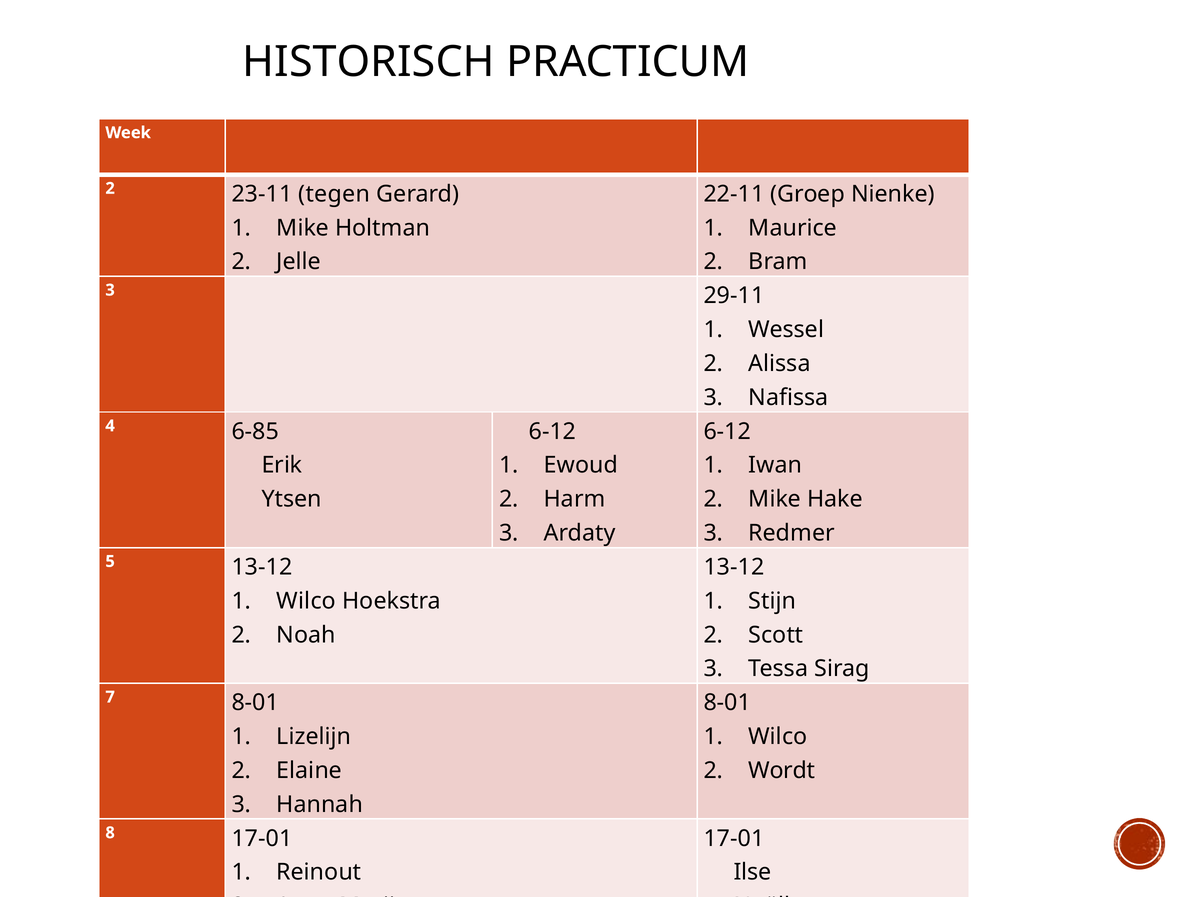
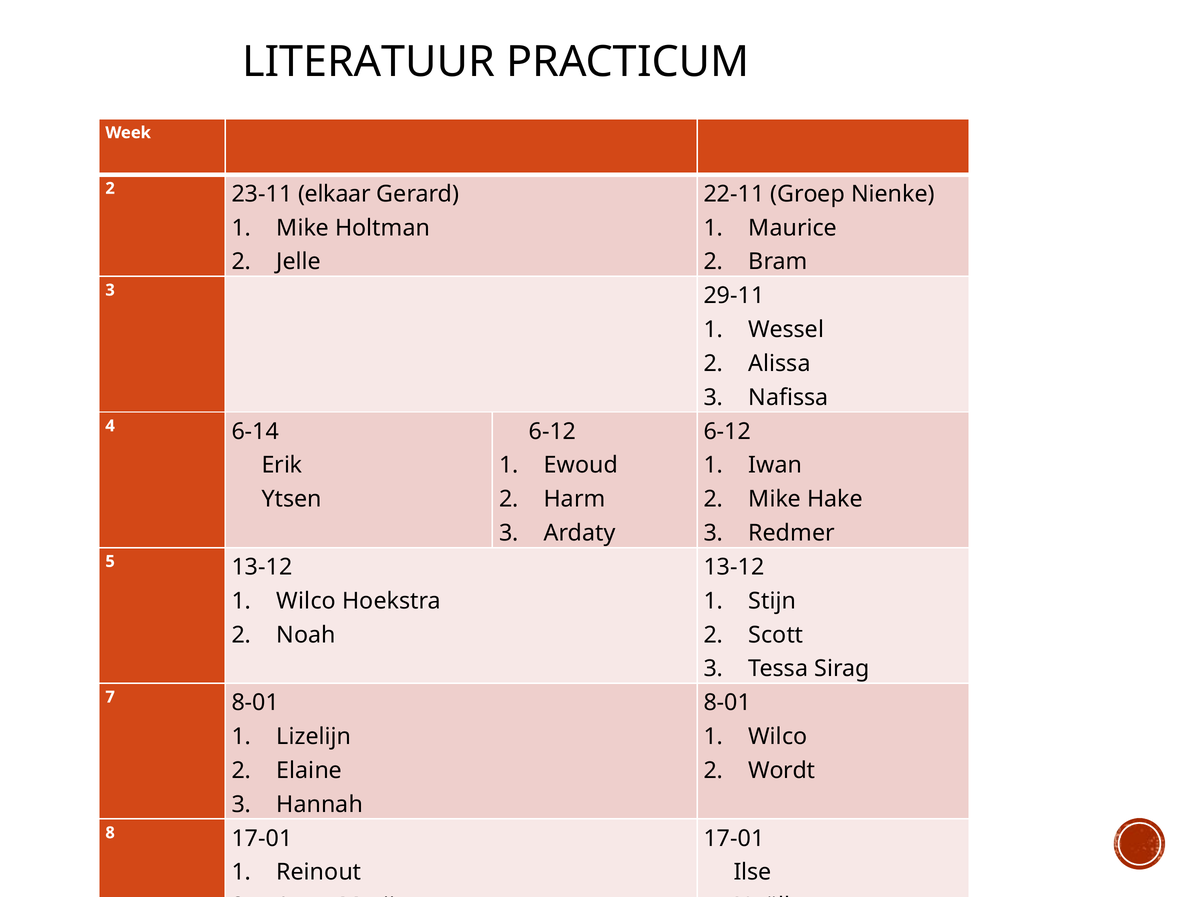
HISTORISCH: HISTORISCH -> LITERATUUR (369, 62)
tegen: tegen -> elkaar (334, 194)
6-85: 6-85 -> 6-14 (255, 431)
